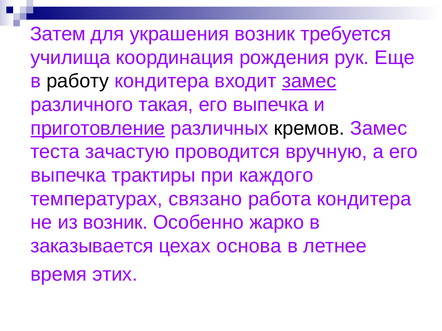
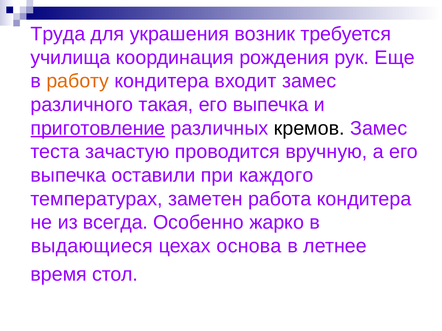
Затем: Затем -> Труда (58, 34)
работу colour: black -> orange (78, 81)
замес underline: present -> none (309, 81)
трактиры: трактиры -> оставили (154, 176)
связано: связано -> заметен (205, 199)
из возник: возник -> всегда (115, 223)
заказывается: заказывается -> выдающиеся (92, 246)
этих: этих -> стол (115, 275)
